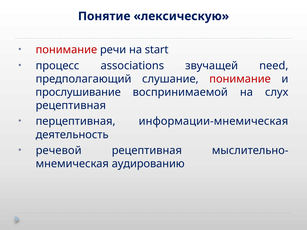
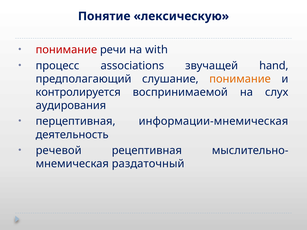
start: start -> with (157, 50)
need: need -> hand (274, 66)
понимание colour: red -> orange (240, 79)
прослушивание: прослушивание -> контролируется (78, 92)
рецептивная: рецептивная -> аудирования (71, 106)
аудированию: аудированию -> раздаточный (148, 164)
